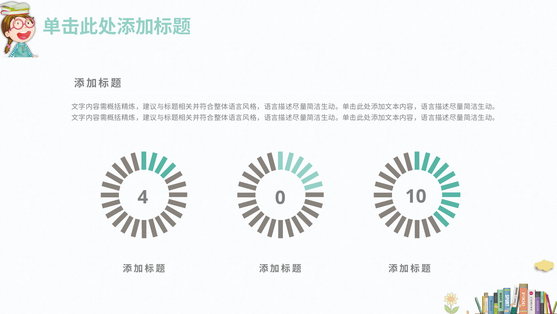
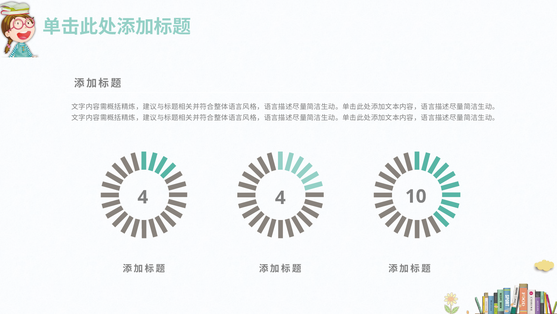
4 0: 0 -> 4 (280, 197)
